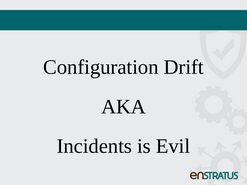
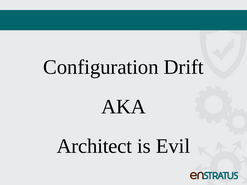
Incidents: Incidents -> Architect (94, 146)
